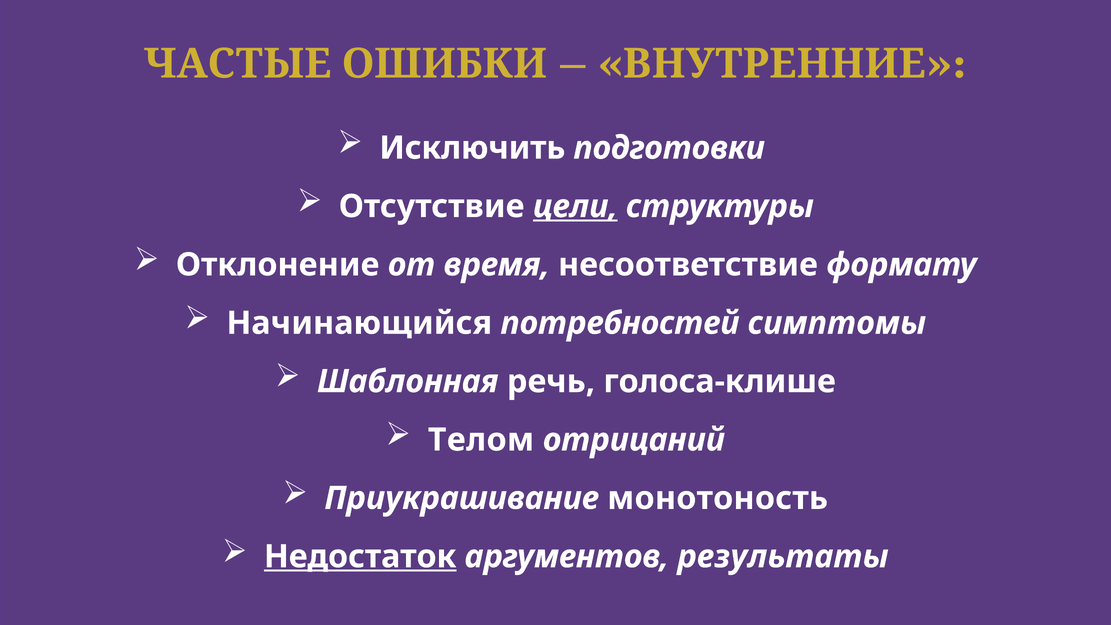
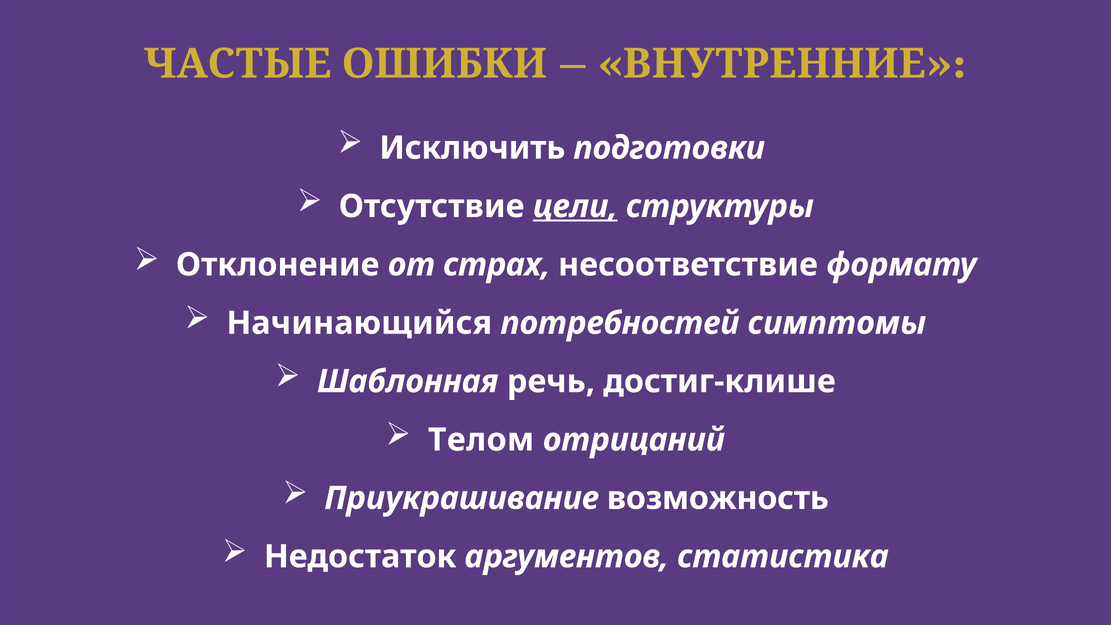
время: время -> страх (497, 265)
голоса-клише: голоса-клише -> достиг-клише (720, 381)
монотоность: монотоность -> возможность (718, 498)
Недостаток underline: present -> none (360, 557)
результаты: результаты -> статистика (783, 557)
